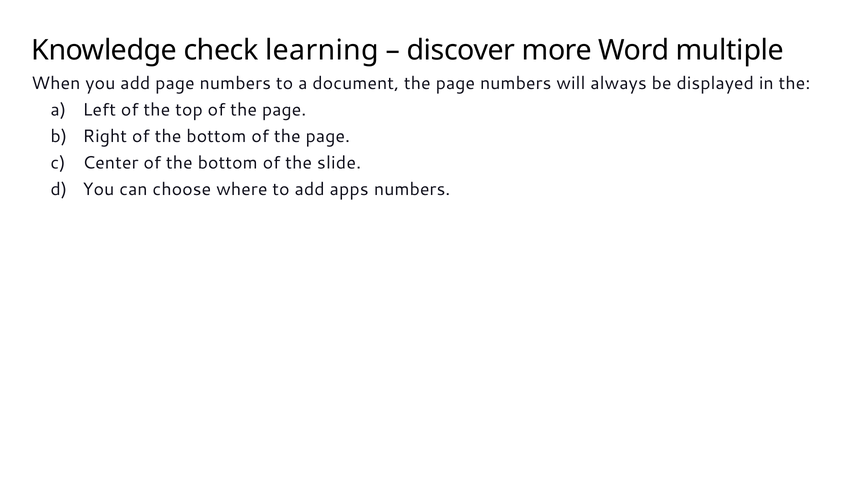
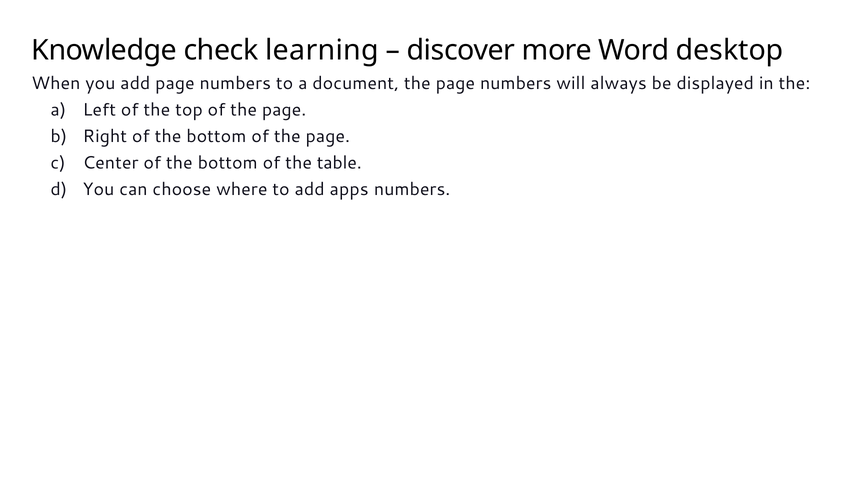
multiple: multiple -> desktop (730, 50)
slide: slide -> table (339, 163)
